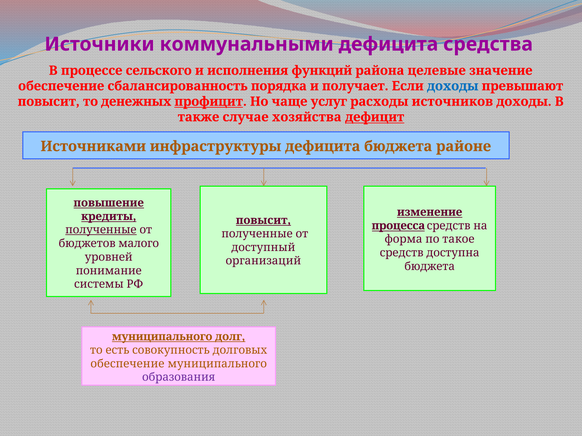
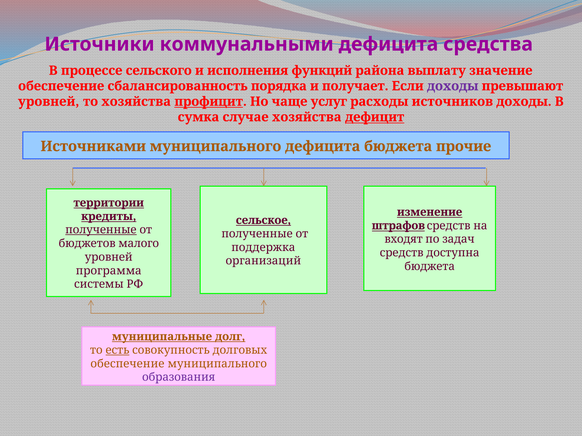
целевые: целевые -> выплату (437, 71)
доходы colour: blue -> purple (453, 86)
повысит: повысит -> уровней (49, 102)
то денежных: денежных -> хозяйства (136, 102)
также: также -> сумка (198, 117)
Источниками инфраструктуры: инфраструктуры -> муниципального (216, 147)
районе: районе -> прочие (464, 147)
повышение: повышение -> территории (109, 203)
повысит: повысит -> сельское (263, 220)
процесса: процесса -> штрафов (398, 226)
форма: форма -> входят (404, 239)
такое: такое -> задач (459, 239)
доступный: доступный -> поддержка (263, 248)
понимание: понимание -> программа (109, 271)
муниципального: муниципального -> муниципальные (162, 337)
есть underline: none -> present (117, 351)
